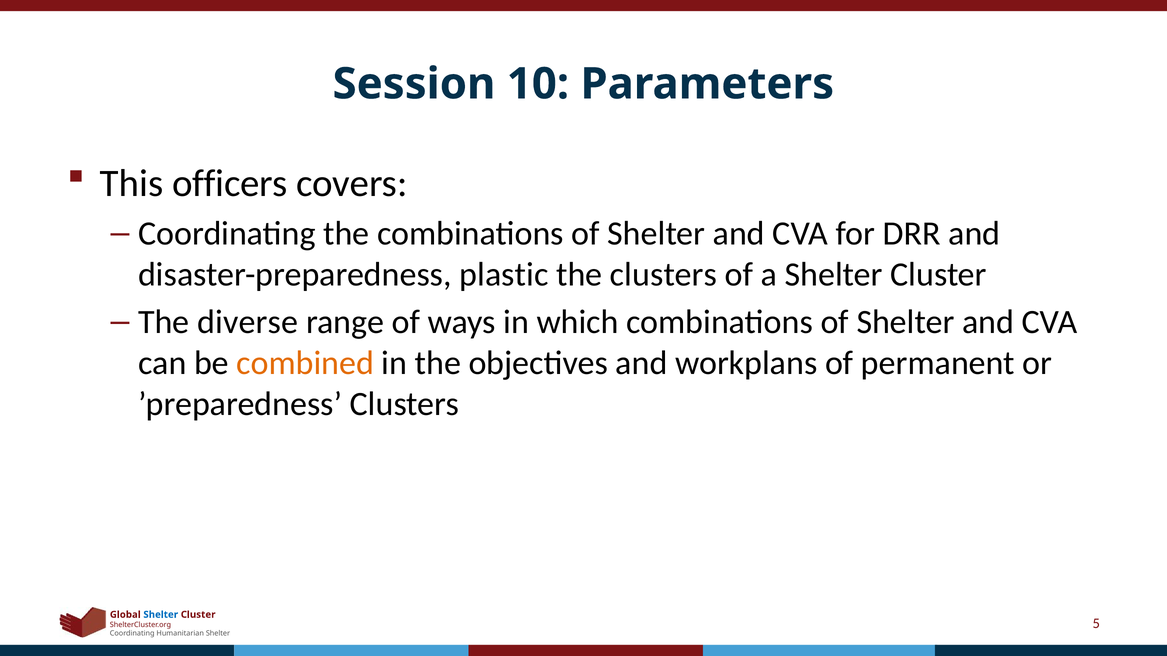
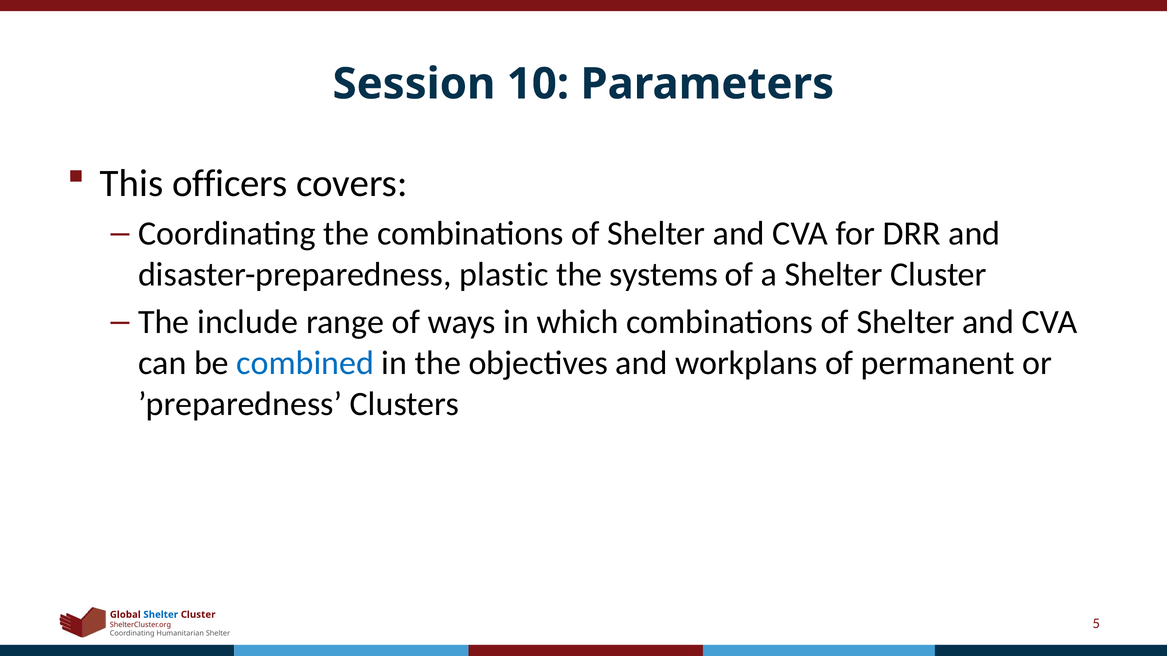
the clusters: clusters -> systems (664, 275)
diverse: diverse -> include (248, 322)
combined colour: orange -> blue (305, 363)
